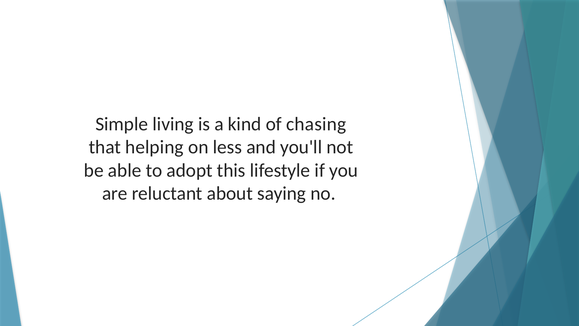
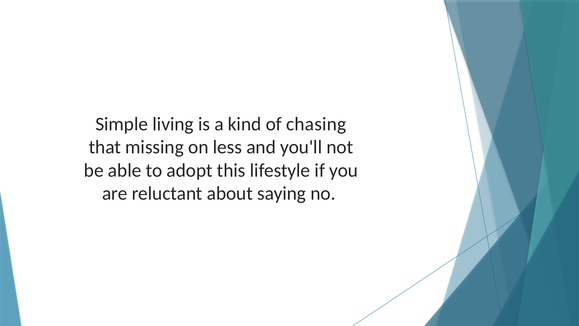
helping: helping -> missing (155, 147)
